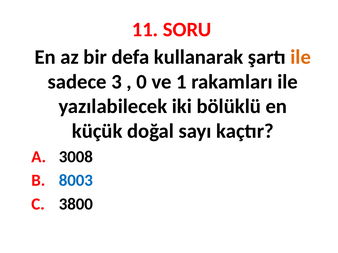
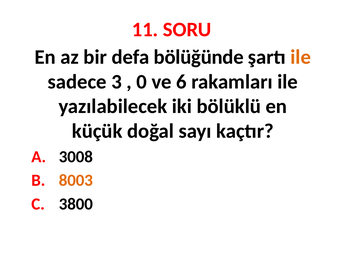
kullanarak: kullanarak -> bölüğünde (199, 57)
1: 1 -> 6 (181, 82)
8003 colour: blue -> orange (76, 181)
